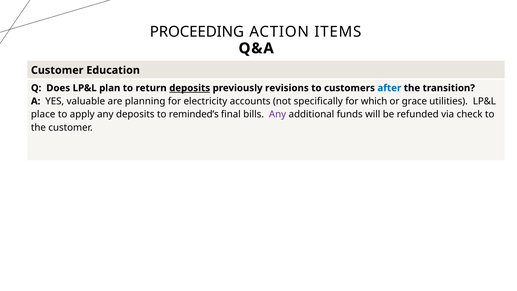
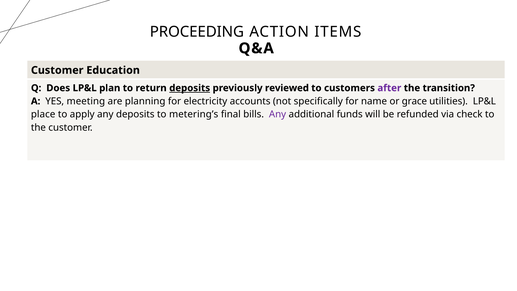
revisions: revisions -> reviewed (287, 88)
after colour: blue -> purple (389, 88)
valuable: valuable -> meeting (86, 101)
which: which -> name (374, 101)
reminded’s: reminded’s -> metering’s (194, 114)
